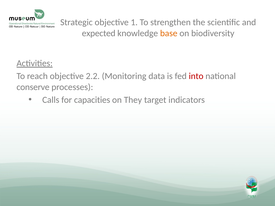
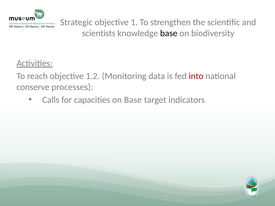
expected: expected -> scientists (99, 33)
base colour: orange -> black (169, 33)
2.2: 2.2 -> 1.2 (93, 76)
on They: They -> Base (133, 100)
